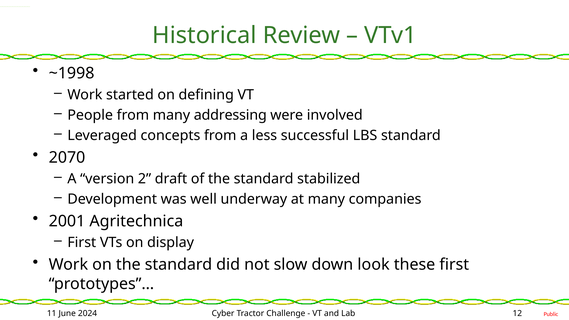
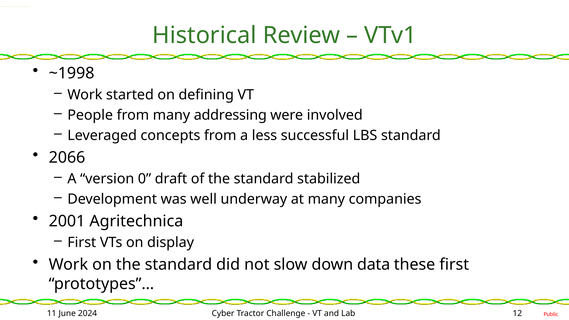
2070: 2070 -> 2066 (67, 158)
2: 2 -> 0 (145, 179)
look: look -> data (374, 265)
